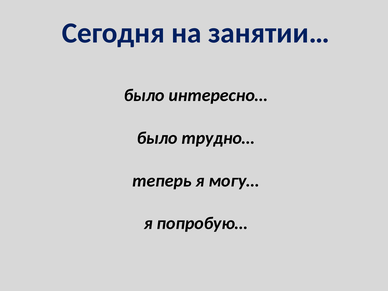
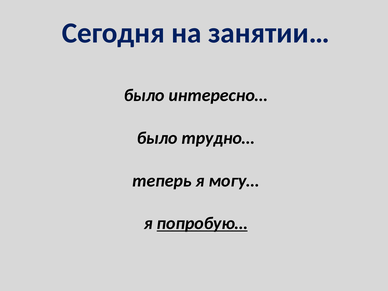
попробую… underline: none -> present (202, 223)
